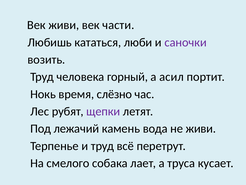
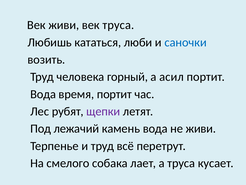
век части: части -> труса (118, 25)
саночки colour: purple -> blue (186, 42)
Нокь: Нокь -> Вода (43, 94)
время слёзно: слёзно -> портит (114, 94)
